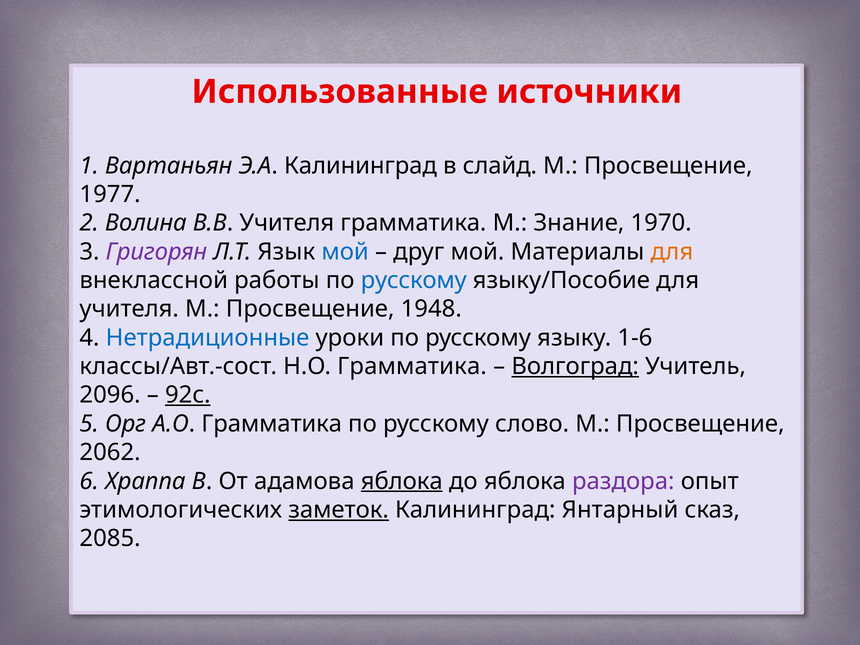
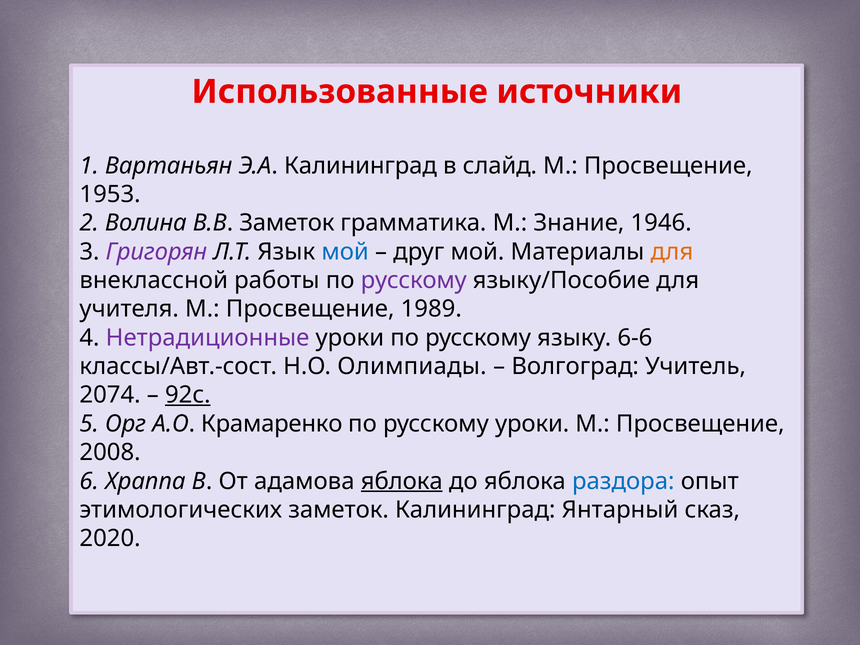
1977: 1977 -> 1953 (110, 194)
В.В Учителя: Учителя -> Заметок (287, 223)
1970: 1970 -> 1946 (661, 223)
русскому colour: blue -> purple (414, 280)
1948: 1948 -> 1989 (431, 309)
Нетрадиционные colour: blue -> purple (208, 338)
1-6: 1-6 -> 6-6 (635, 338)
Н.О Грамматика: Грамматика -> Олимпиады (412, 366)
Волгоград underline: present -> none (575, 366)
2096: 2096 -> 2074 (110, 395)
А.О Грамматика: Грамматика -> Крамаренко (272, 424)
русскому слово: слово -> уроки (532, 424)
2062: 2062 -> 2008 (110, 452)
раздора colour: purple -> blue (623, 481)
заметок underline: present -> none (339, 510)
2085: 2085 -> 2020 (110, 538)
